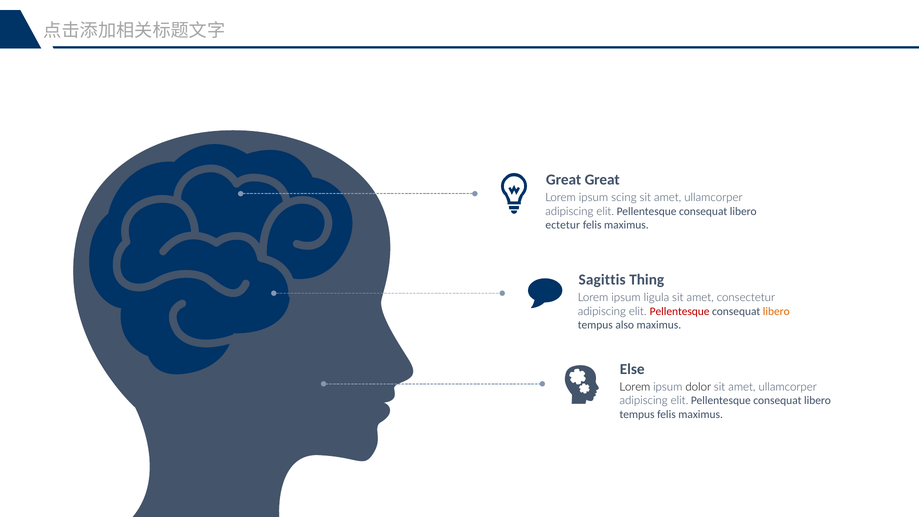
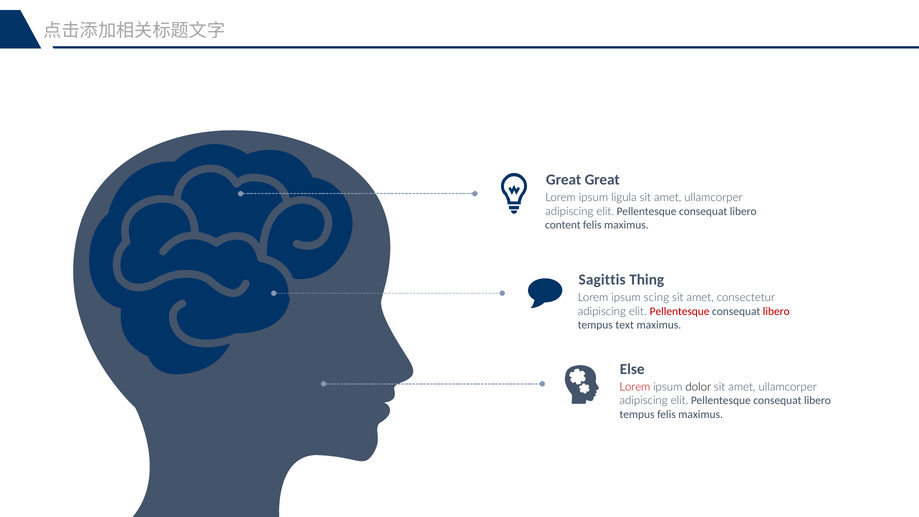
scing: scing -> ligula (624, 197)
ectetur: ectetur -> content (563, 225)
ligula: ligula -> scing (656, 297)
libero colour: orange -> red (776, 311)
also: also -> text (625, 325)
Lorem colour: black -> red (635, 387)
